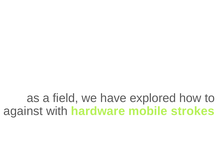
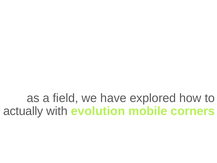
against: against -> actually (23, 111)
hardware: hardware -> evolution (98, 111)
strokes: strokes -> corners (193, 111)
